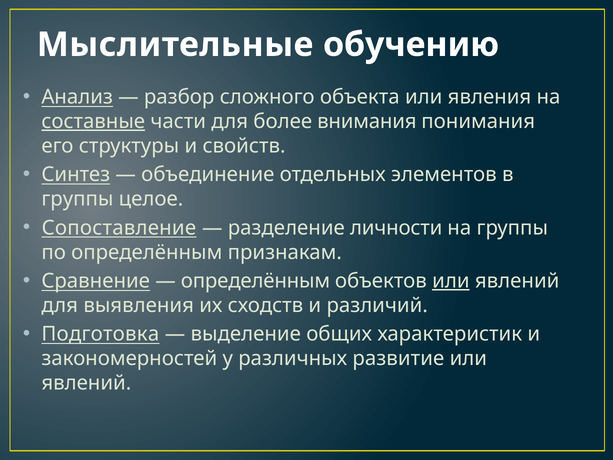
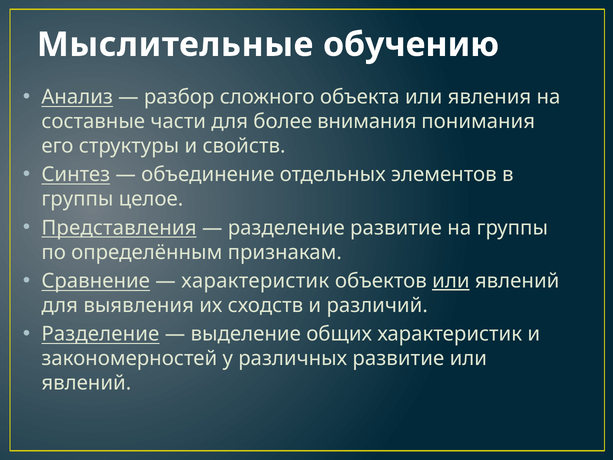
составные underline: present -> none (93, 122)
Сопоставление: Сопоставление -> Представления (119, 228)
разделение личности: личности -> развитие (396, 228)
определённым: определённым -> характеристик (255, 281)
Подготовка: Подготовка -> Разделение (100, 334)
